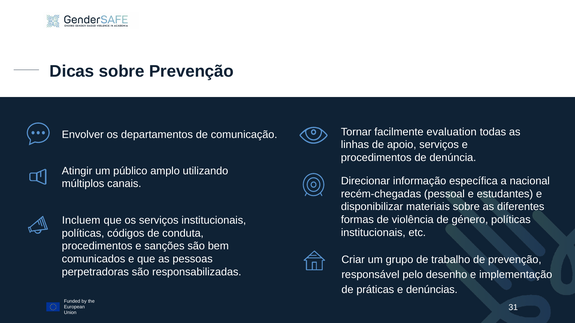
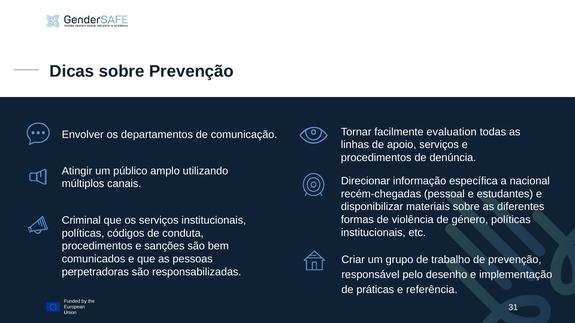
Incluem: Incluem -> Criminal (81, 221)
denúncias: denúncias -> referência (432, 290)
